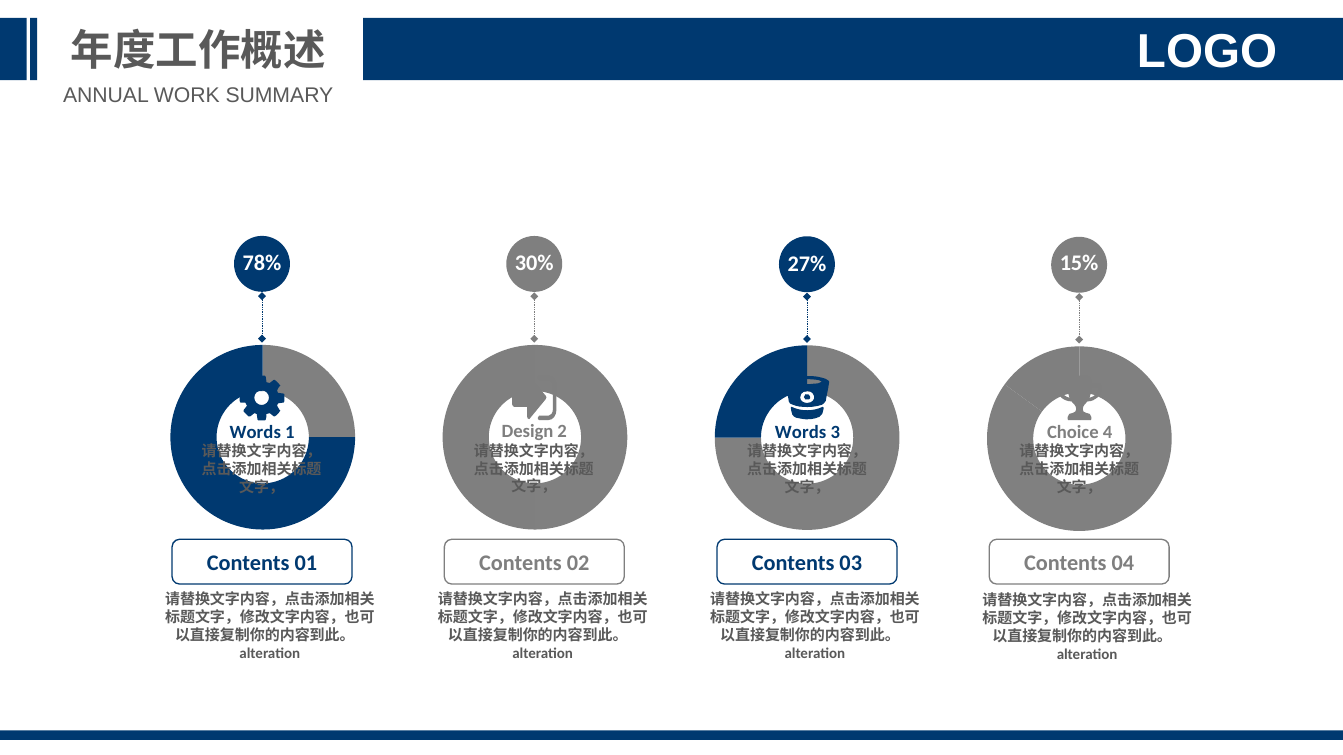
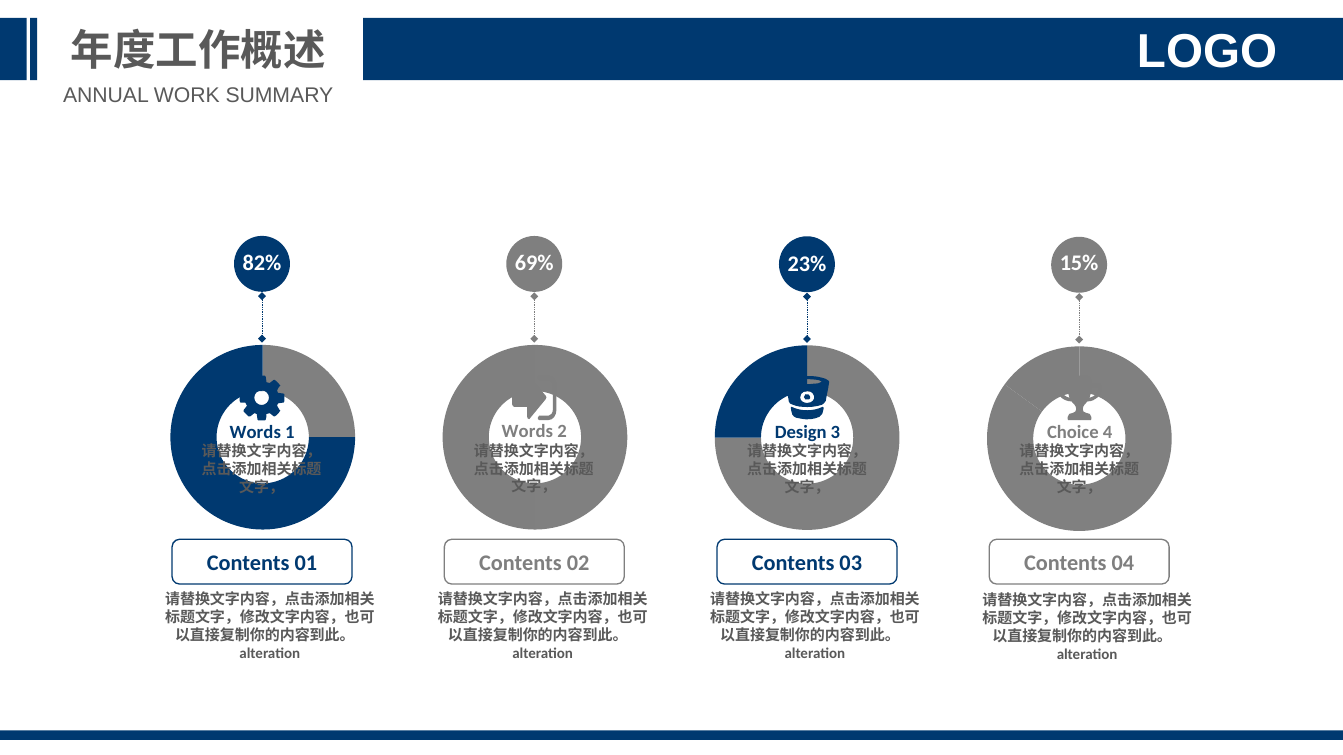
78%: 78% -> 82% (262, 263)
30%: 30% -> 69% (534, 263)
27%: 27% -> 23% (807, 264)
Design: Design -> Words (527, 432)
Words: Words -> Design (801, 432)
